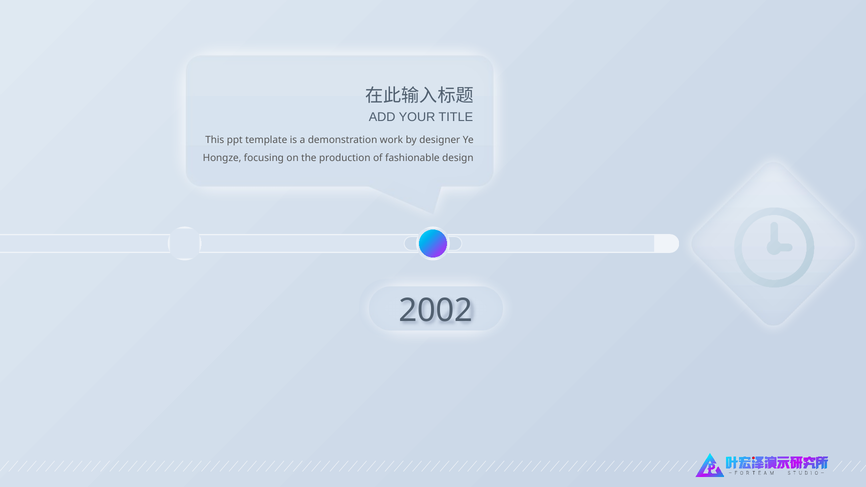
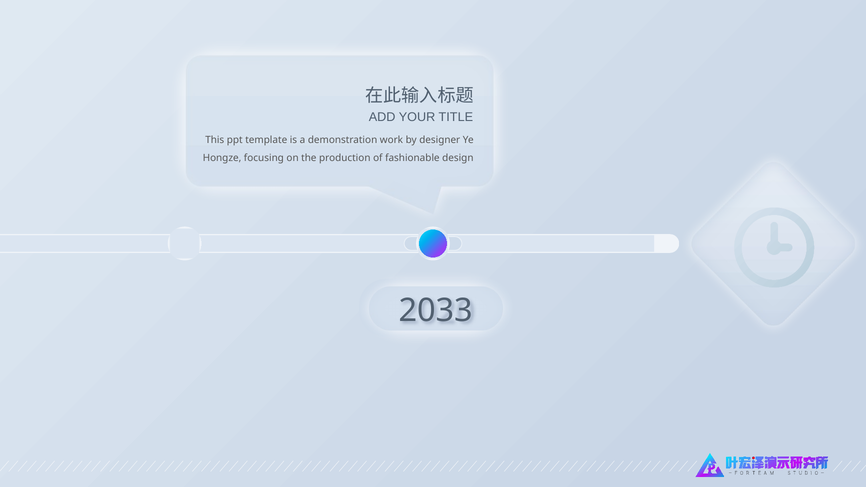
2002: 2002 -> 2033 (436, 310)
